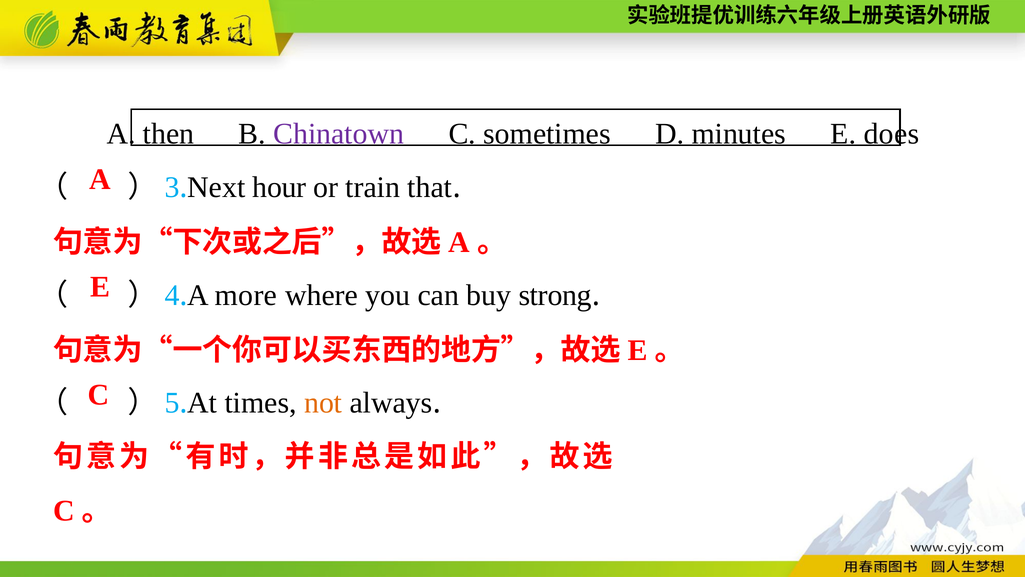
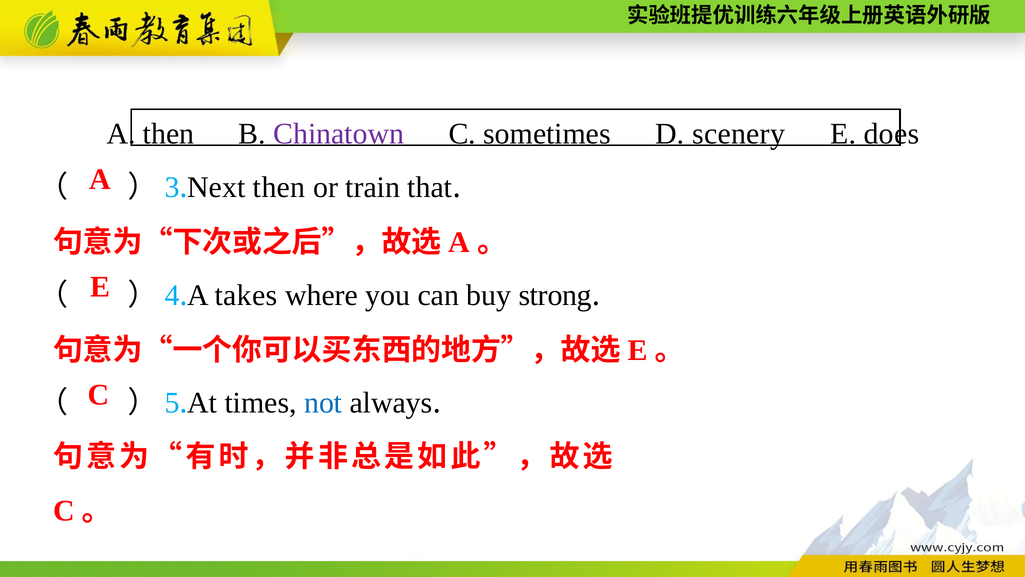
minutes: minutes -> scenery (739, 134)
hour: hour -> then (279, 187)
more: more -> takes (246, 295)
not colour: orange -> blue (323, 403)
